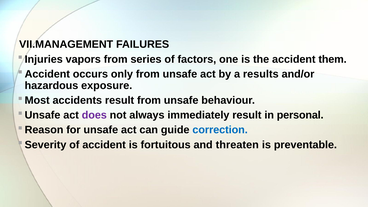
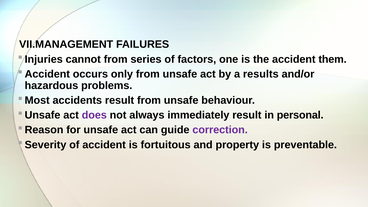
vapors: vapors -> cannot (83, 59)
exposure: exposure -> problems (107, 86)
correction colour: blue -> purple (220, 130)
threaten: threaten -> property (237, 145)
